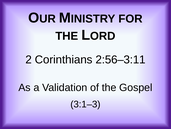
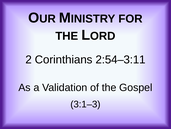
2:56–3:11: 2:56–3:11 -> 2:54–3:11 (121, 59)
